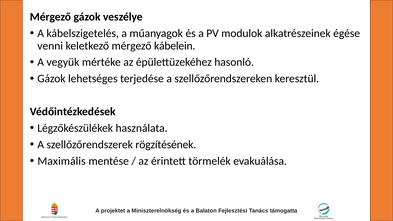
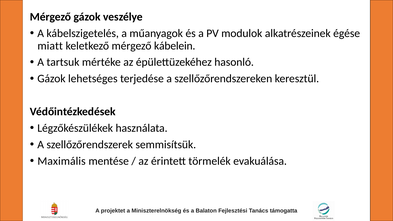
venni: venni -> miatt (50, 46)
vegyük: vegyük -> tartsuk (63, 62)
rögzítésének: rögzítésének -> semmisítsük (166, 145)
